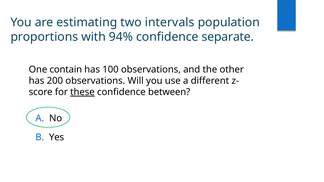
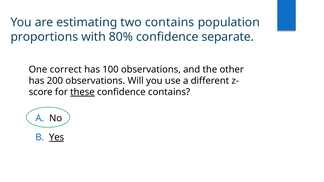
two intervals: intervals -> contains (170, 22)
94%: 94% -> 80% (121, 37)
contain: contain -> correct (66, 69)
confidence between: between -> contains (169, 92)
Yes underline: none -> present (57, 138)
